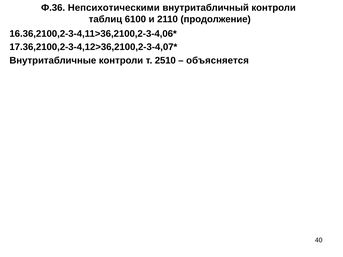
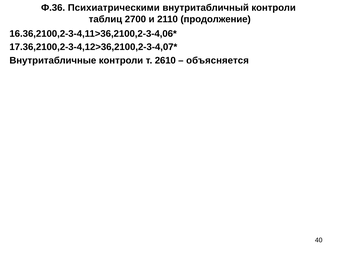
Непсихотическими: Непсихотическими -> Психиатрическими (114, 8)
6100: 6100 -> 2700 (135, 19)
2510: 2510 -> 2610 (165, 60)
